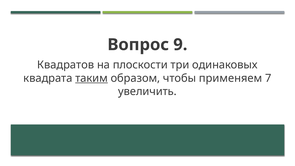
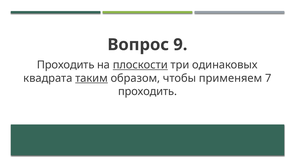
Квадратов: Квадратов -> Проходить (66, 65)
плоскости underline: none -> present (140, 65)
увеличить: увеличить -> проходить (148, 91)
